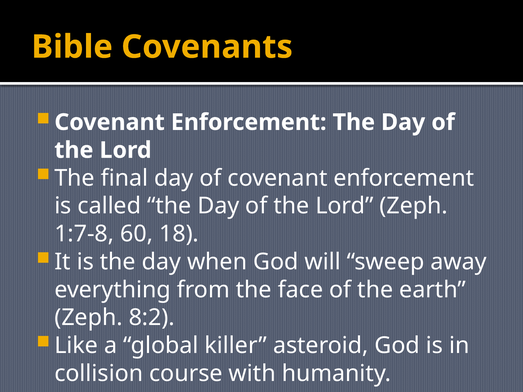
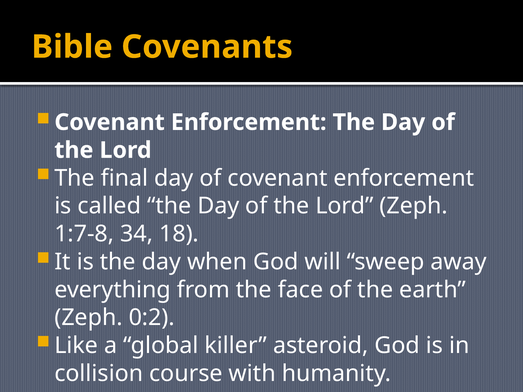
60: 60 -> 34 (137, 234)
8:2: 8:2 -> 0:2 (152, 318)
